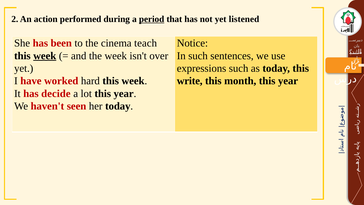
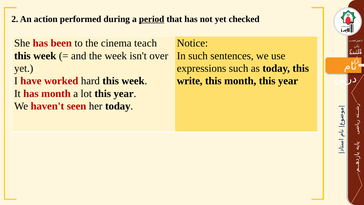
listened: listened -> checked (244, 19)
week underline: present -> none (45, 56)
has decide: decide -> month (56, 93)
